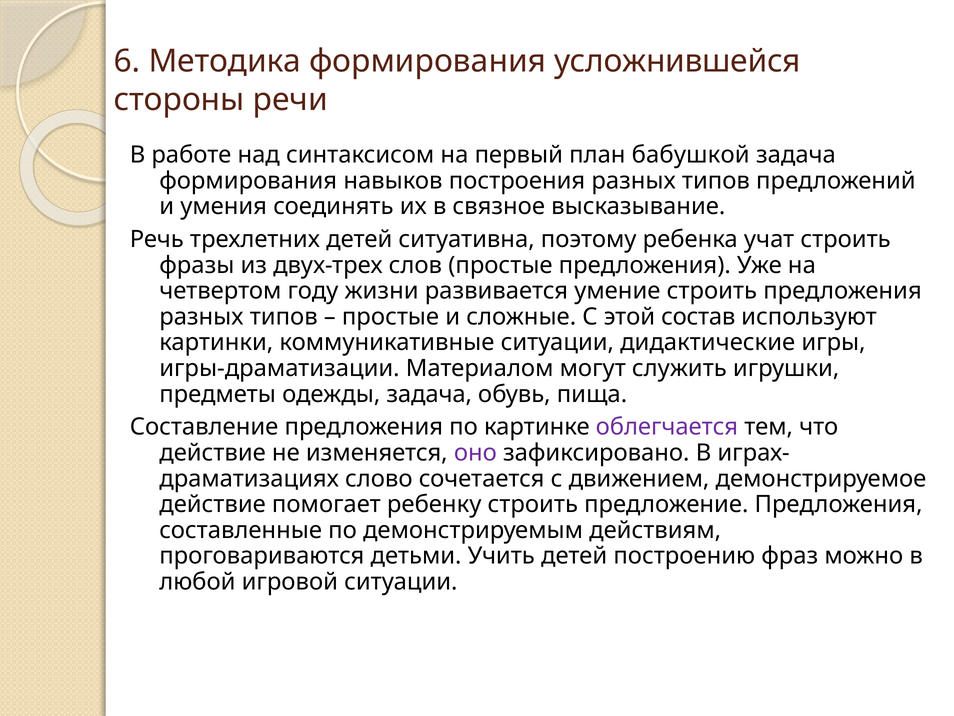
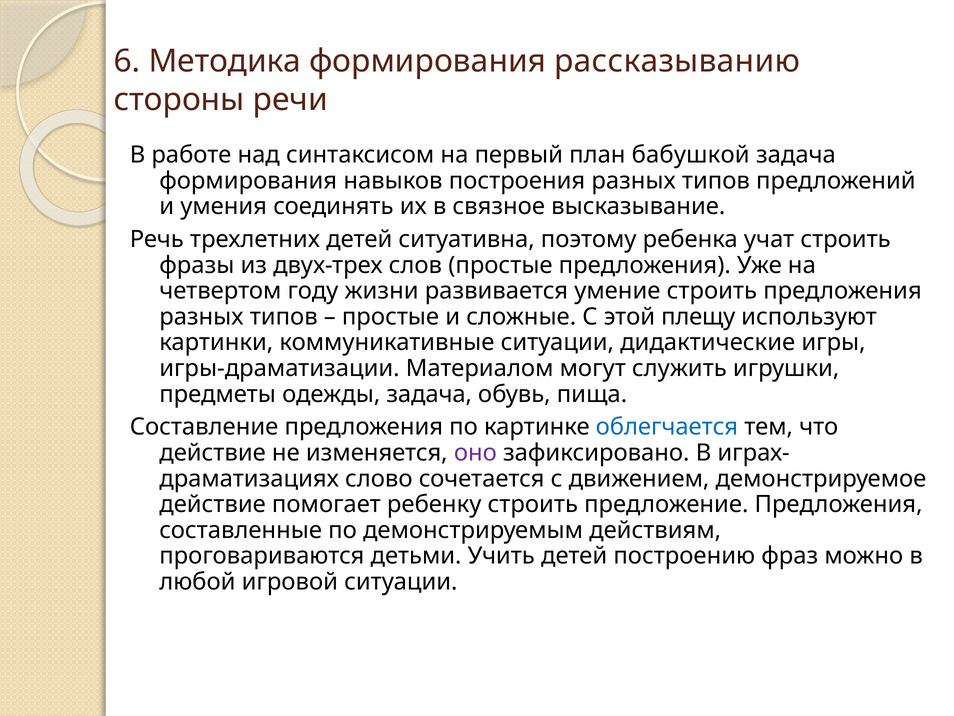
усложнившейся: усложнившейся -> рассказыванию (677, 61)
состав: состав -> плещу (698, 317)
облегчается colour: purple -> blue (667, 427)
